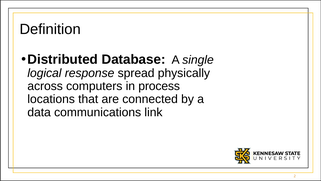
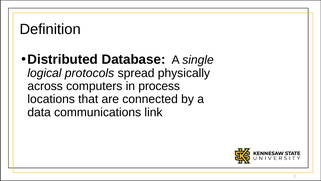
response: response -> protocols (90, 73)
